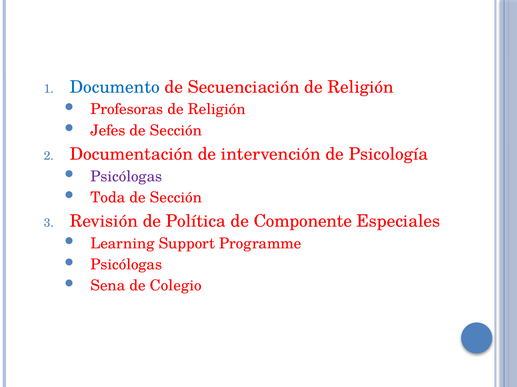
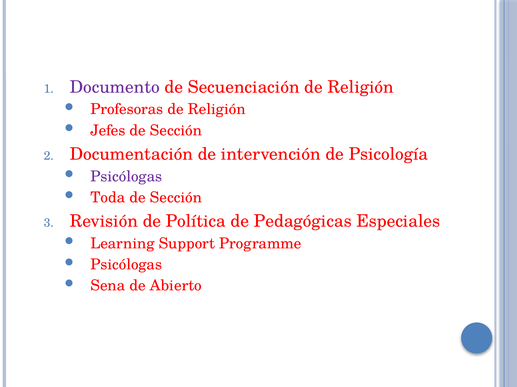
Documento colour: blue -> purple (115, 87)
Componente: Componente -> Pedagógicas (303, 222)
Colegio: Colegio -> Abierto (176, 286)
